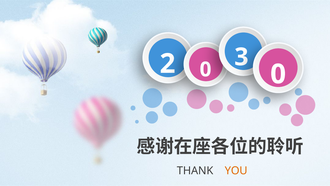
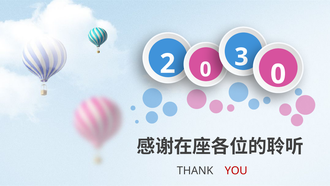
YOU colour: orange -> red (236, 170)
